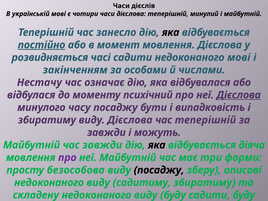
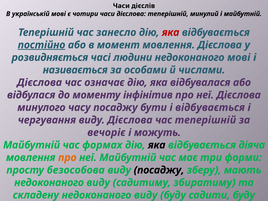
яка colour: black -> red (171, 32)
часі садити: садити -> людини (133, 57)
закінченням: закінченням -> називається (75, 70)
Нестачу: Нестачу -> Дієслова (39, 82)
психічний: психічний -> інфінітив (148, 95)
Дієслова underline: present -> none (239, 95)
і випадковість: випадковість -> відбувається (210, 107)
збиратиму: збиратиму -> чергування (47, 120)
завжди: завжди -> вечоріє (106, 133)
час завжди: завжди -> формах (102, 145)
про colour: purple -> orange (67, 158)
описові: описові -> мають (243, 170)
